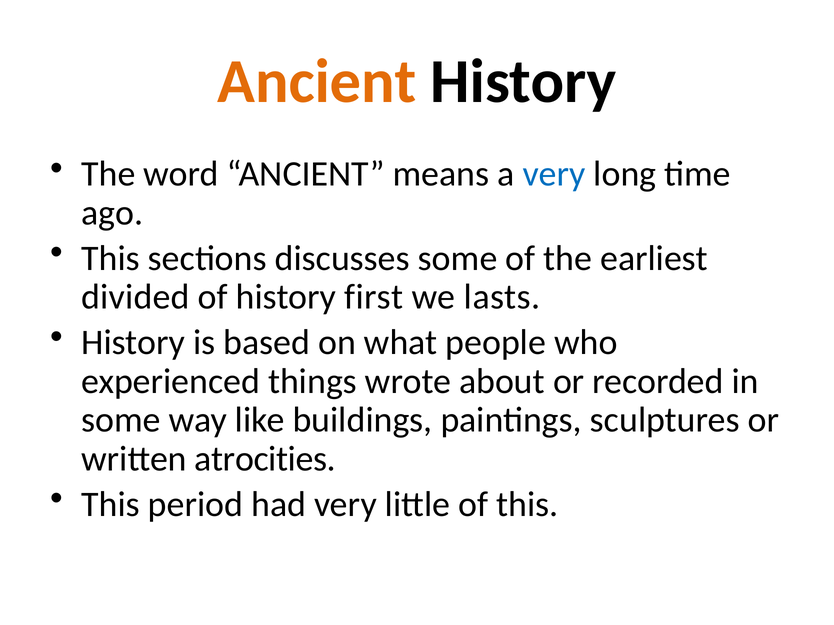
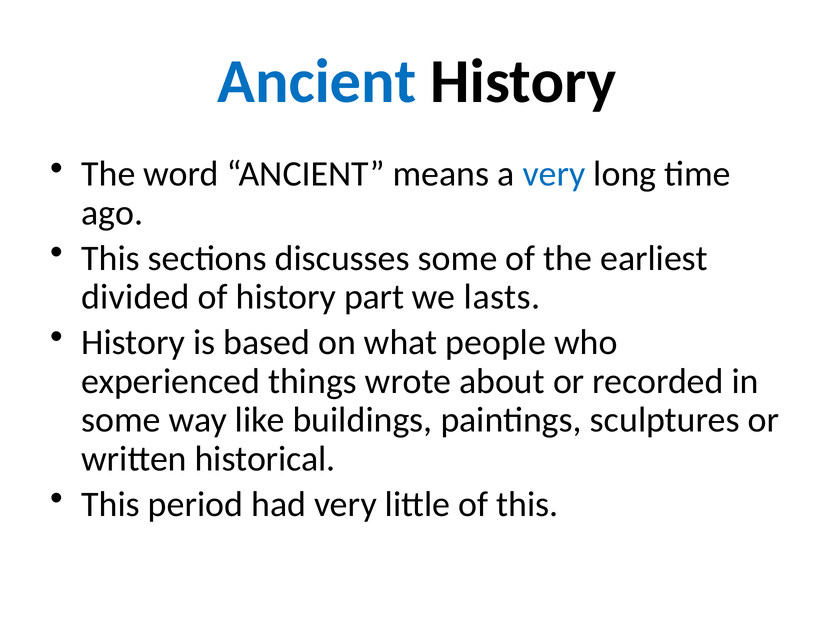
Ancient colour: orange -> blue (317, 82)
first: first -> part (374, 297)
atrocities: atrocities -> historical (265, 459)
